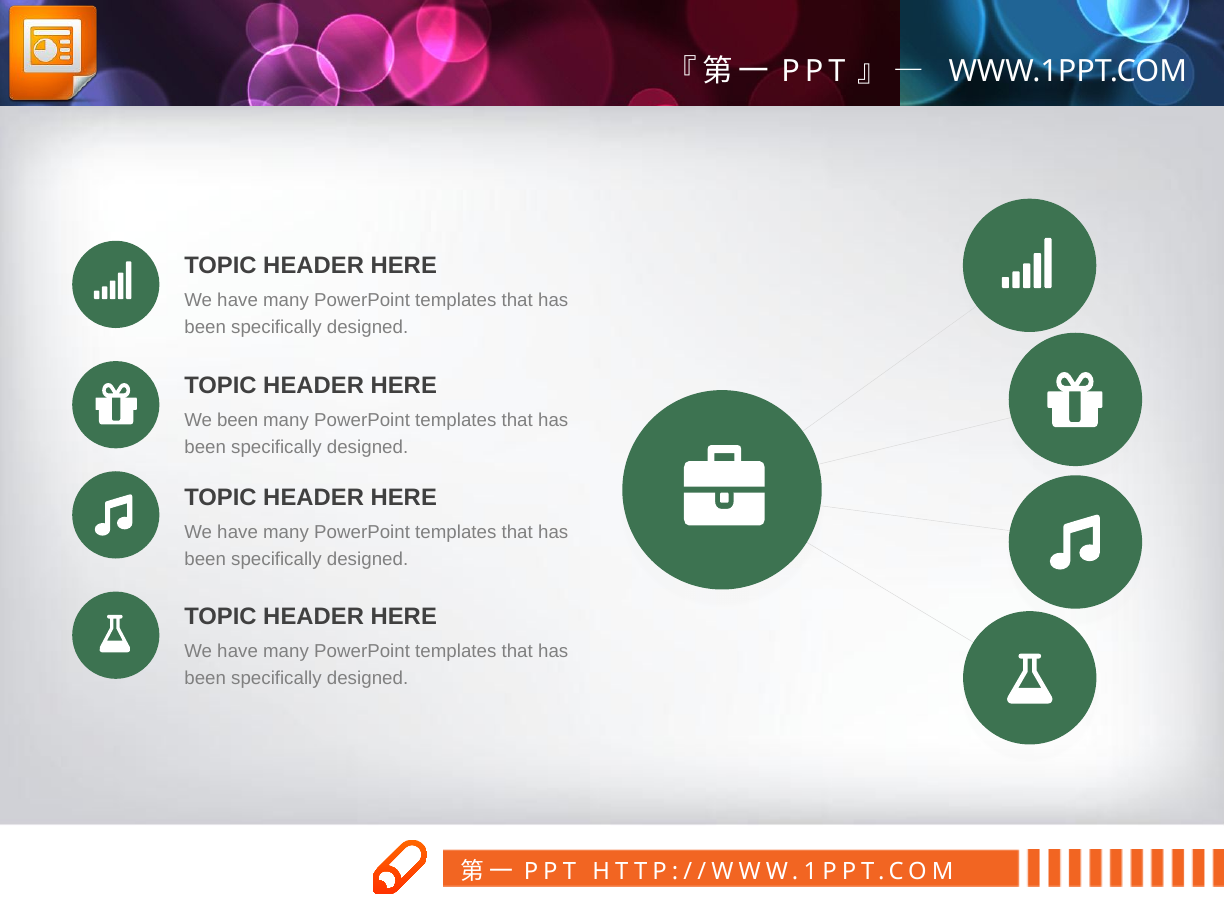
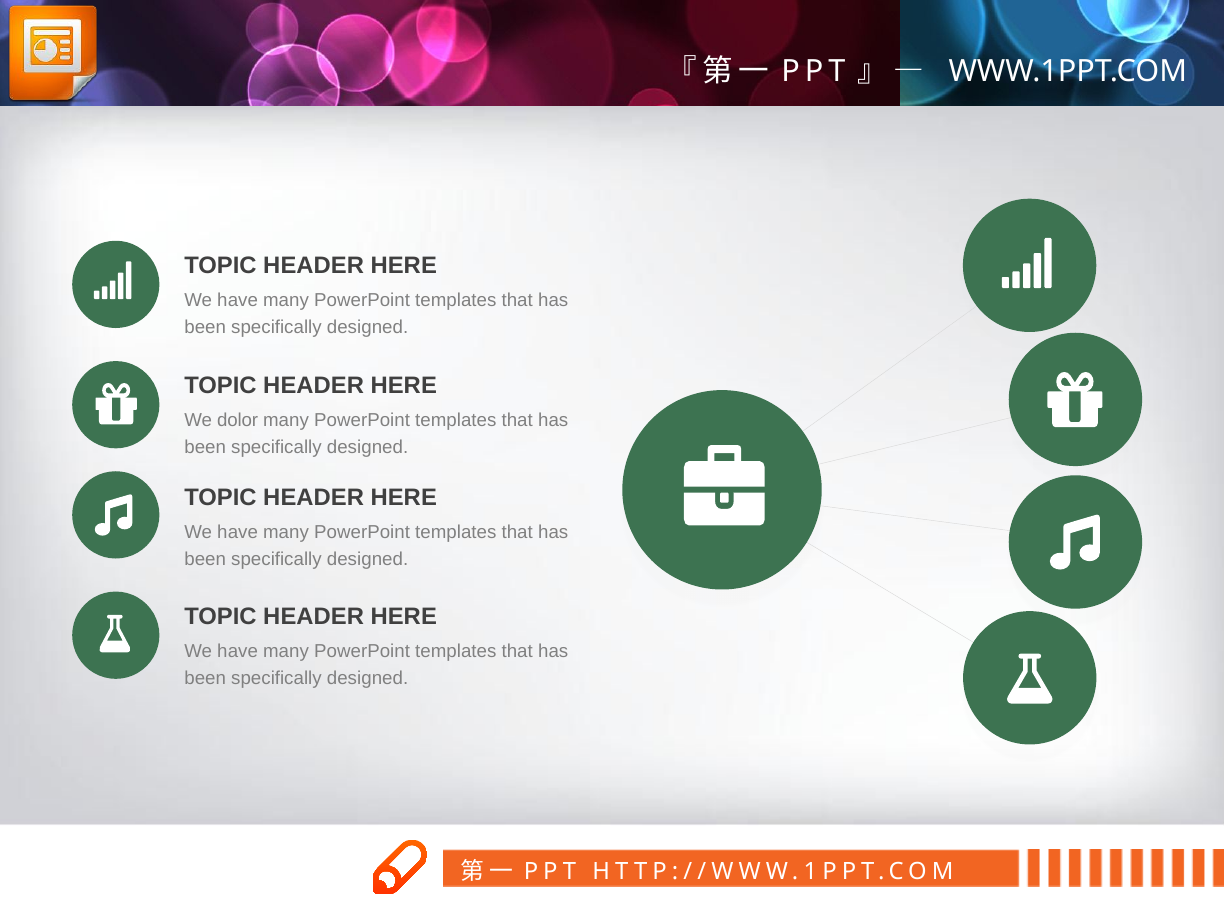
We been: been -> dolor (238, 420)
